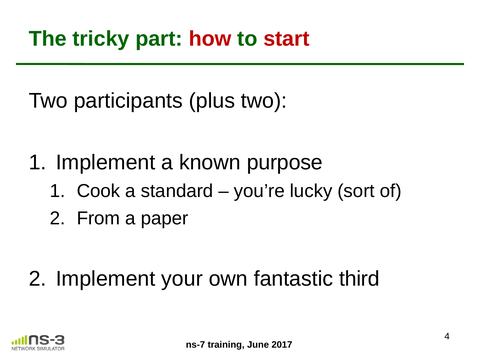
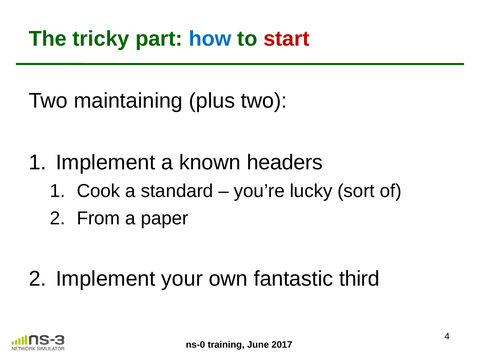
how colour: red -> blue (210, 39)
participants: participants -> maintaining (128, 101)
purpose: purpose -> headers (285, 163)
ns-7: ns-7 -> ns-0 (195, 345)
